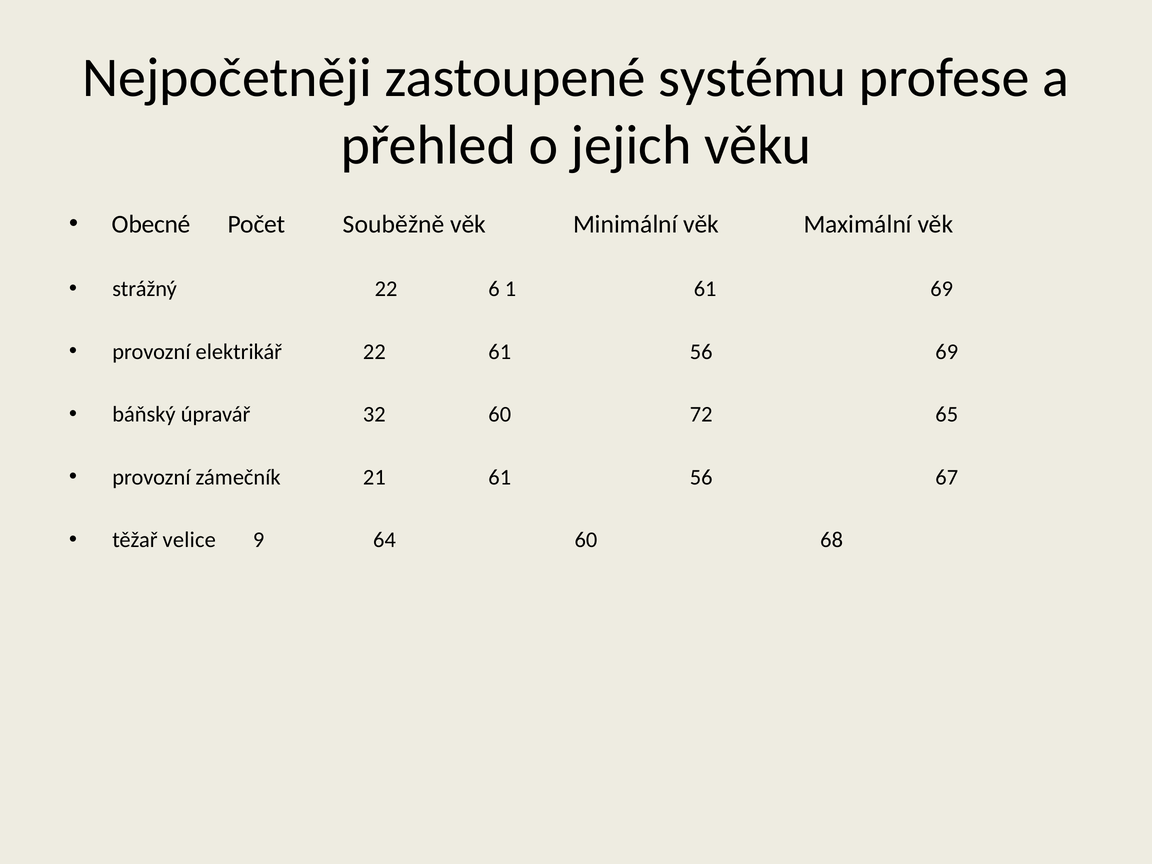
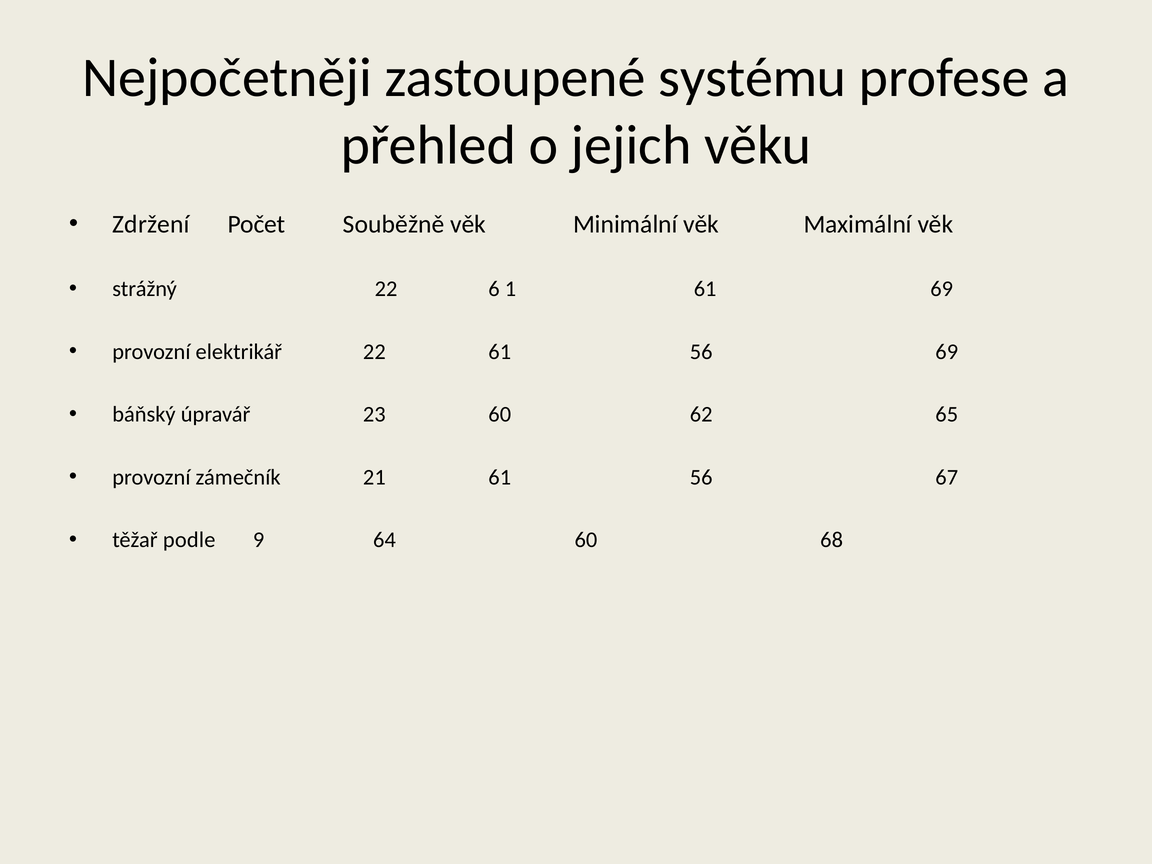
Obecné: Obecné -> Zdržení (151, 224)
32: 32 -> 23 (374, 414)
72: 72 -> 62 (701, 414)
velice: velice -> podle (189, 540)
